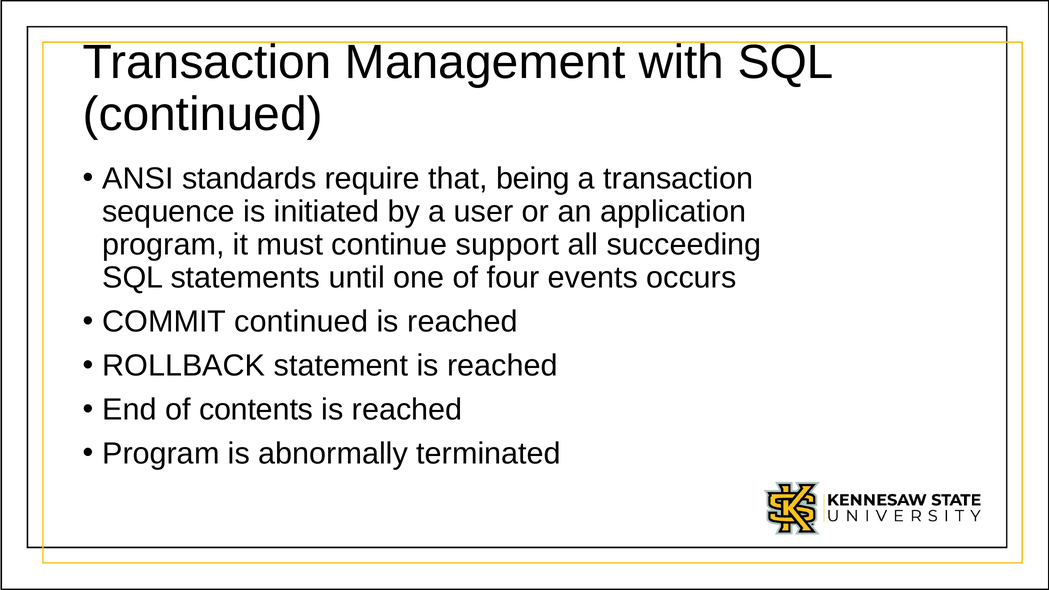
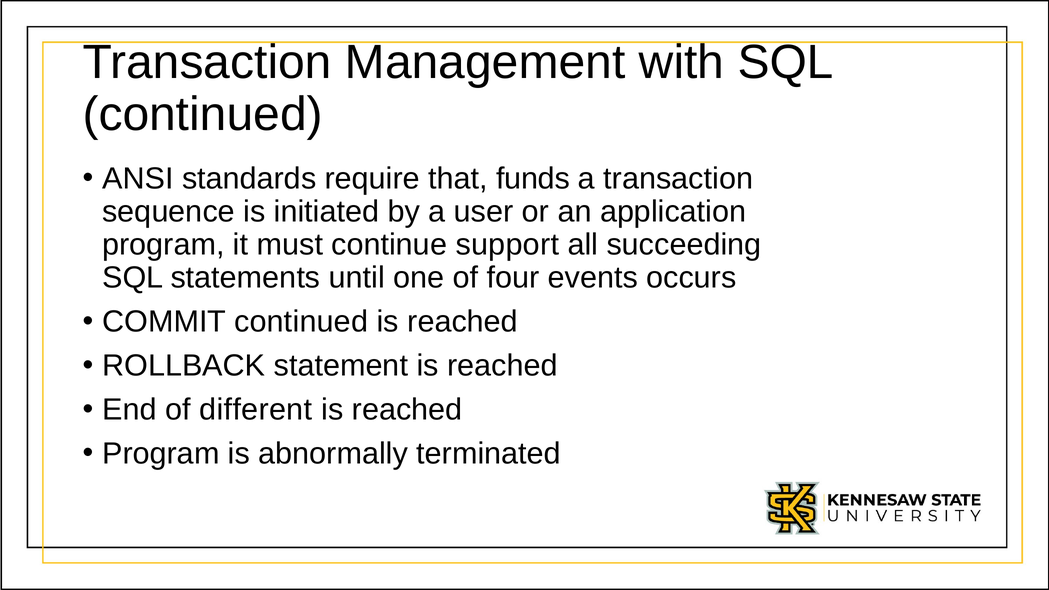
being: being -> funds (533, 179)
contents: contents -> different (256, 410)
